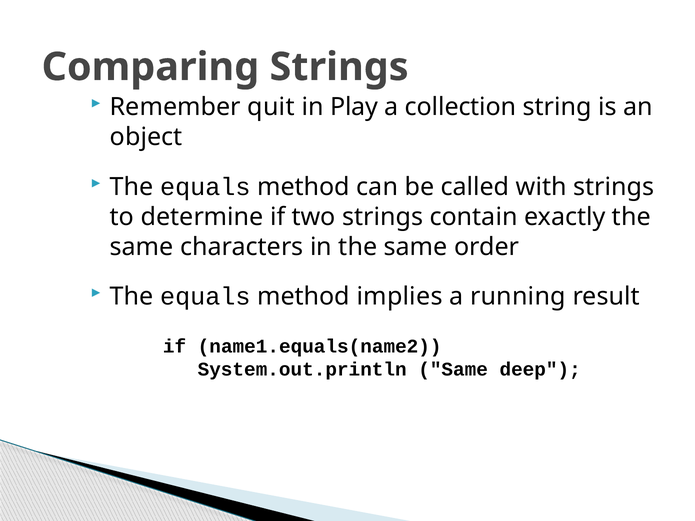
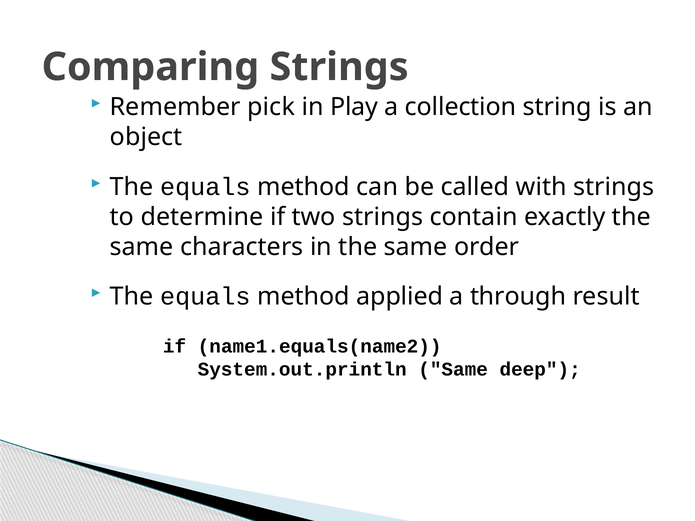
quit: quit -> pick (271, 107)
implies: implies -> applied (400, 297)
running: running -> through (518, 297)
